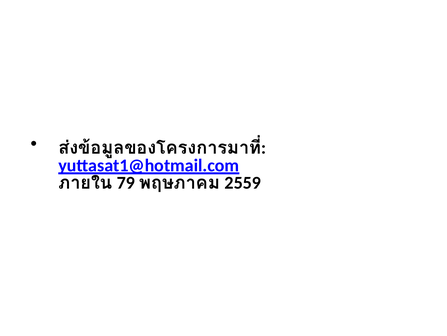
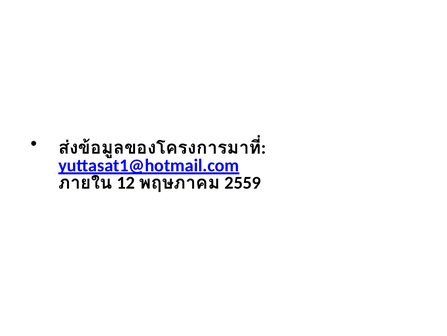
79: 79 -> 12 (126, 183)
